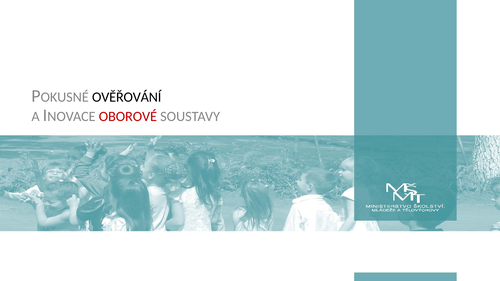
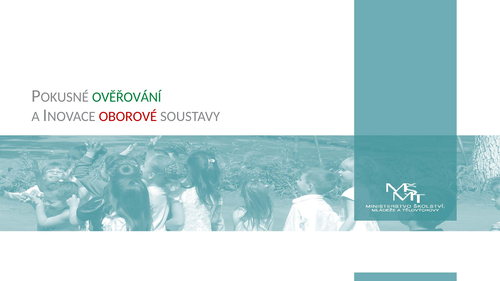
OVĚŘOVÁNÍ colour: black -> green (127, 97)
